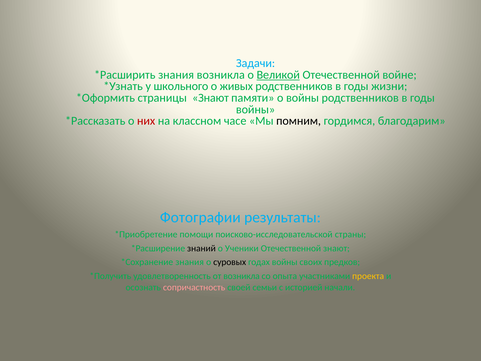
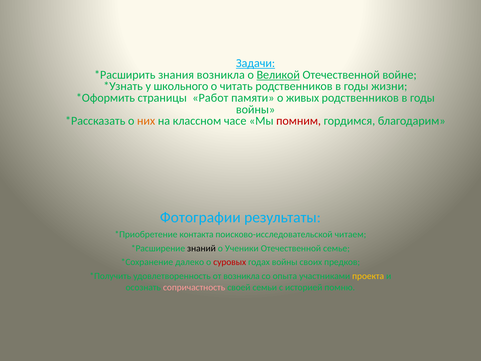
Задачи underline: none -> present (256, 63)
живых: живых -> читать (236, 86)
страницы Знают: Знают -> Работ (210, 98)
о войны: войны -> живых (303, 98)
них colour: red -> orange (146, 121)
помним colour: black -> red (299, 121)
помощи: помощи -> контакта (196, 234)
страны: страны -> читаем (350, 234)
Отечественной знают: знают -> семье (336, 248)
знания: знания -> далеко (190, 262)
суровых colour: black -> red (230, 262)
начали: начали -> помню (340, 287)
